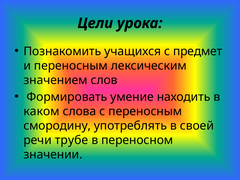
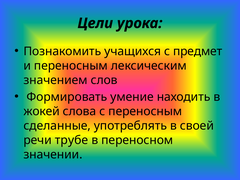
каком: каком -> жокей (42, 111)
смородину: смородину -> сделанные (57, 126)
